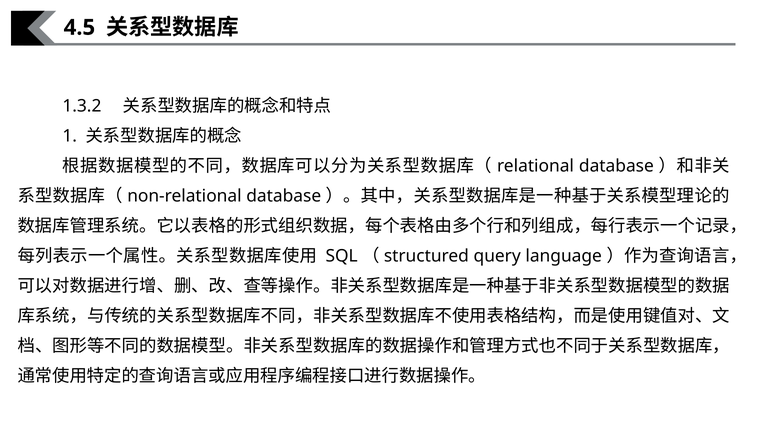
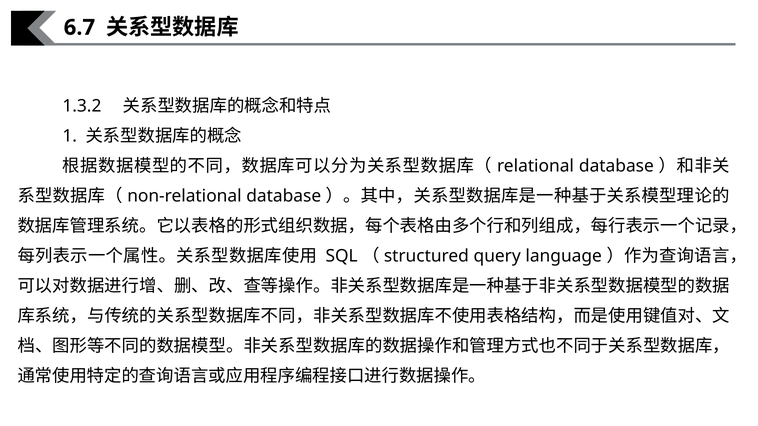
4.5: 4.5 -> 6.7 (79, 27)
